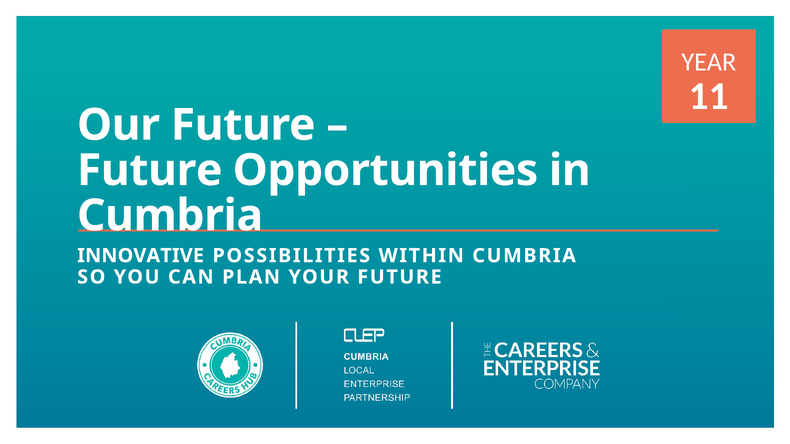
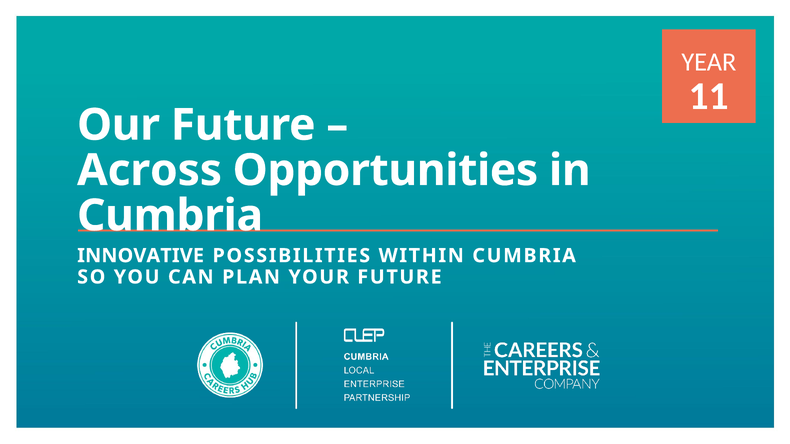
Future: Future -> Across (150, 171)
